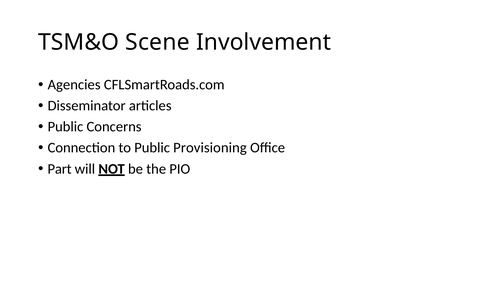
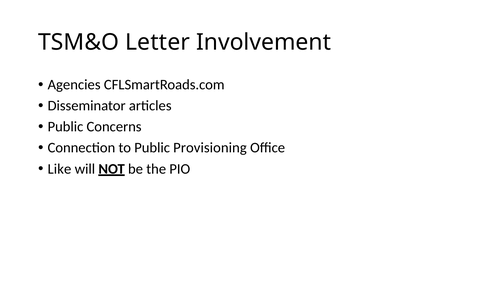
Scene: Scene -> Letter (158, 42)
Part: Part -> Like (59, 169)
